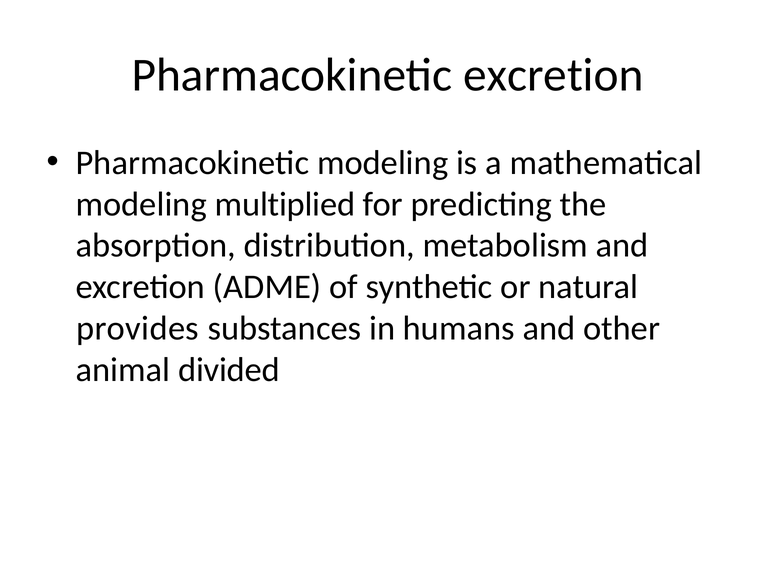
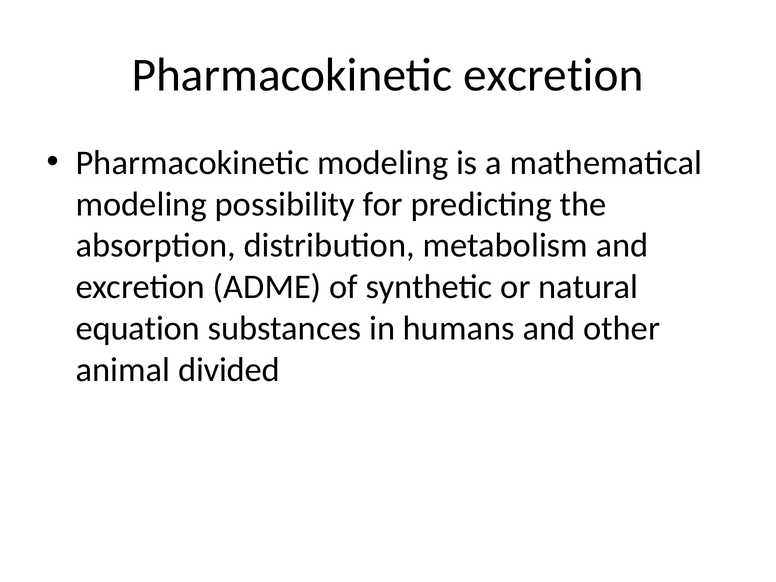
multiplied: multiplied -> possibility (285, 204)
provides: provides -> equation (138, 328)
